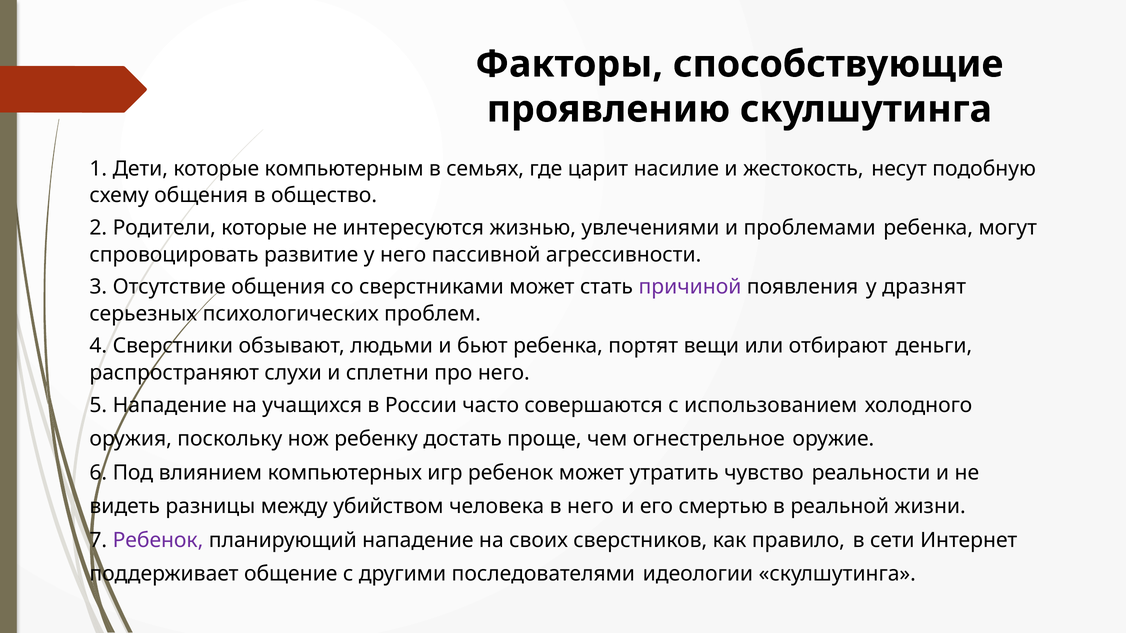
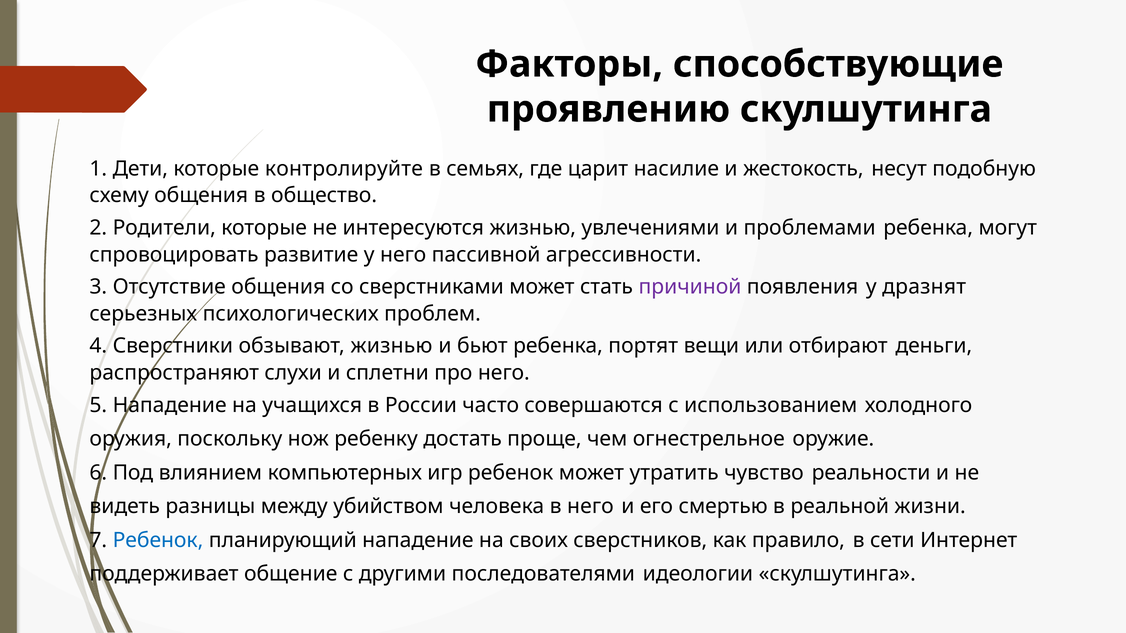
компьютерным: компьютерным -> контролируйте (344, 169)
обзывают людьми: людьми -> жизнью (392, 346)
Ребенок colour: purple -> blue (158, 540)
